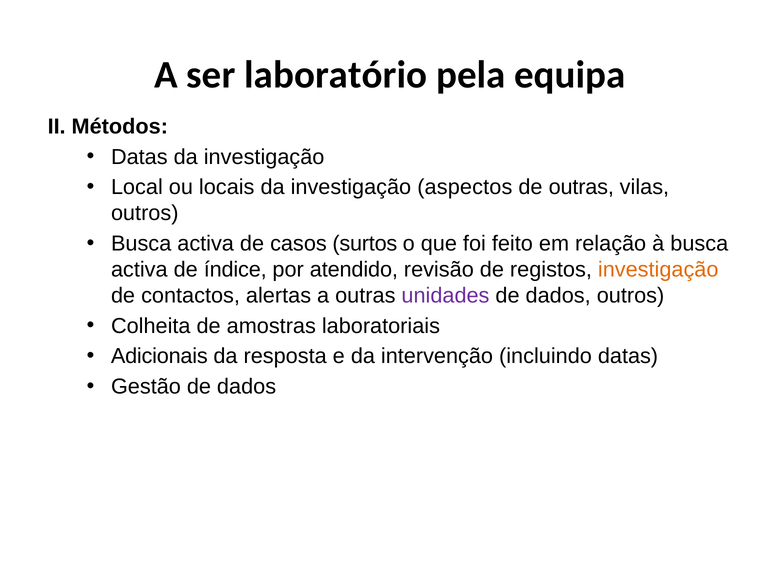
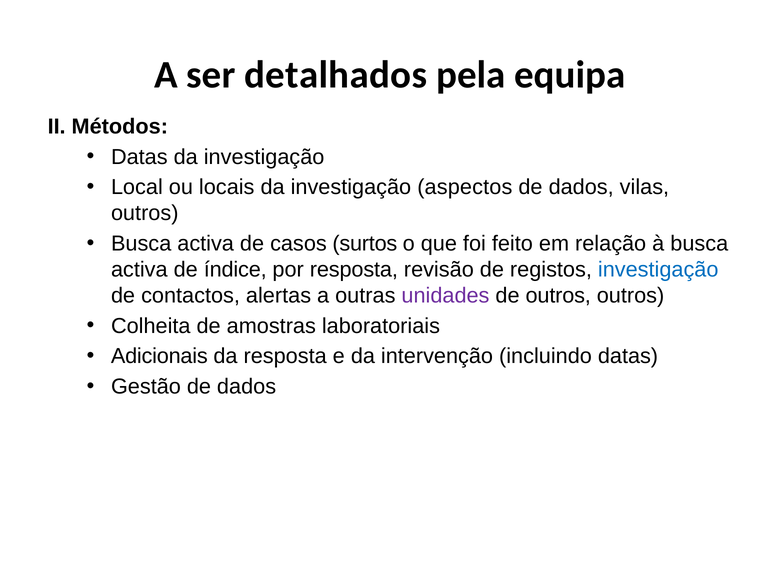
laboratório: laboratório -> detalhados (336, 75)
outras: outras -> dados (581, 187)
por atendido: atendido -> resposta (354, 270)
investigação colour: orange -> blue (658, 270)
dados: dados -> outros (558, 296)
